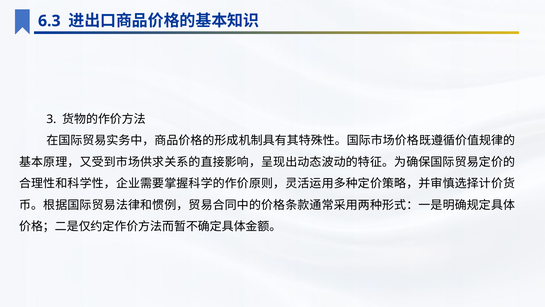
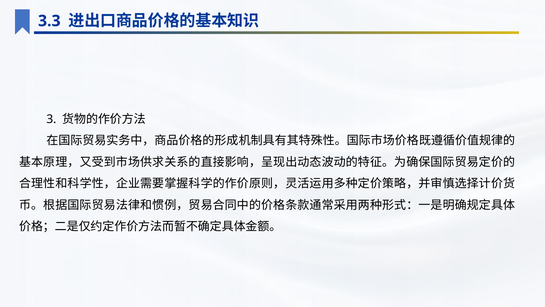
6.3: 6.3 -> 3.3 (49, 21)
